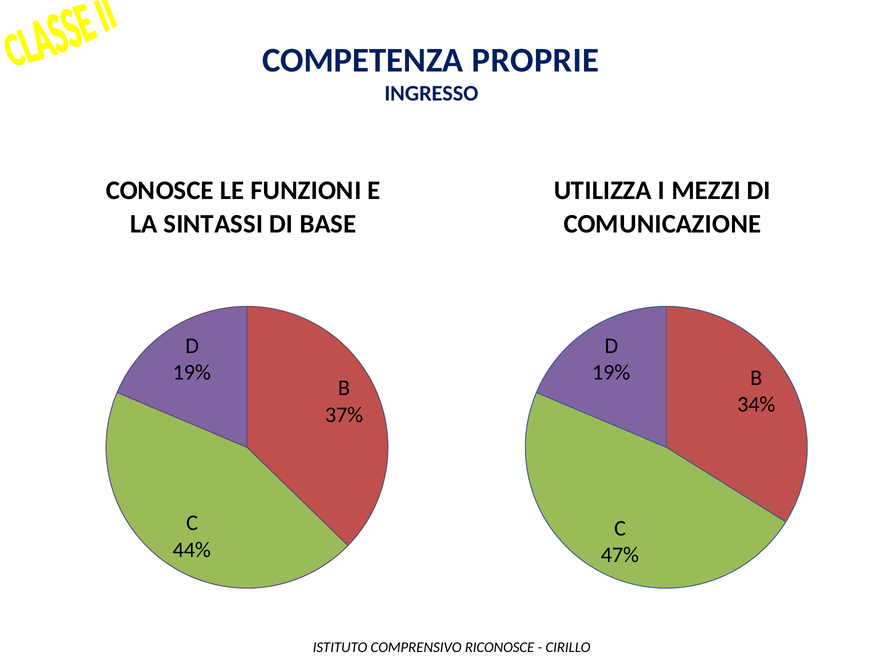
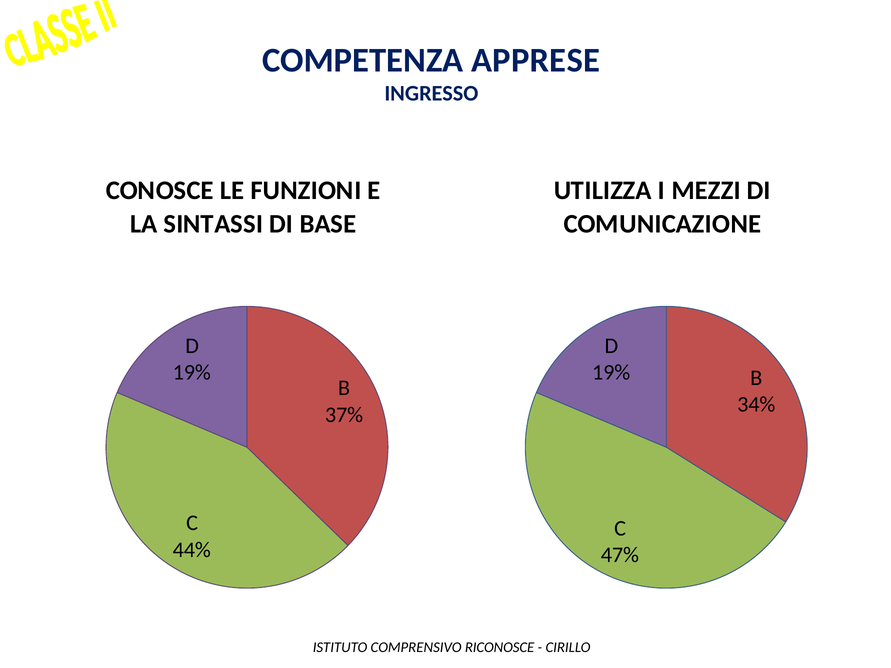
PROPRIE: PROPRIE -> APPRESE (536, 60)
